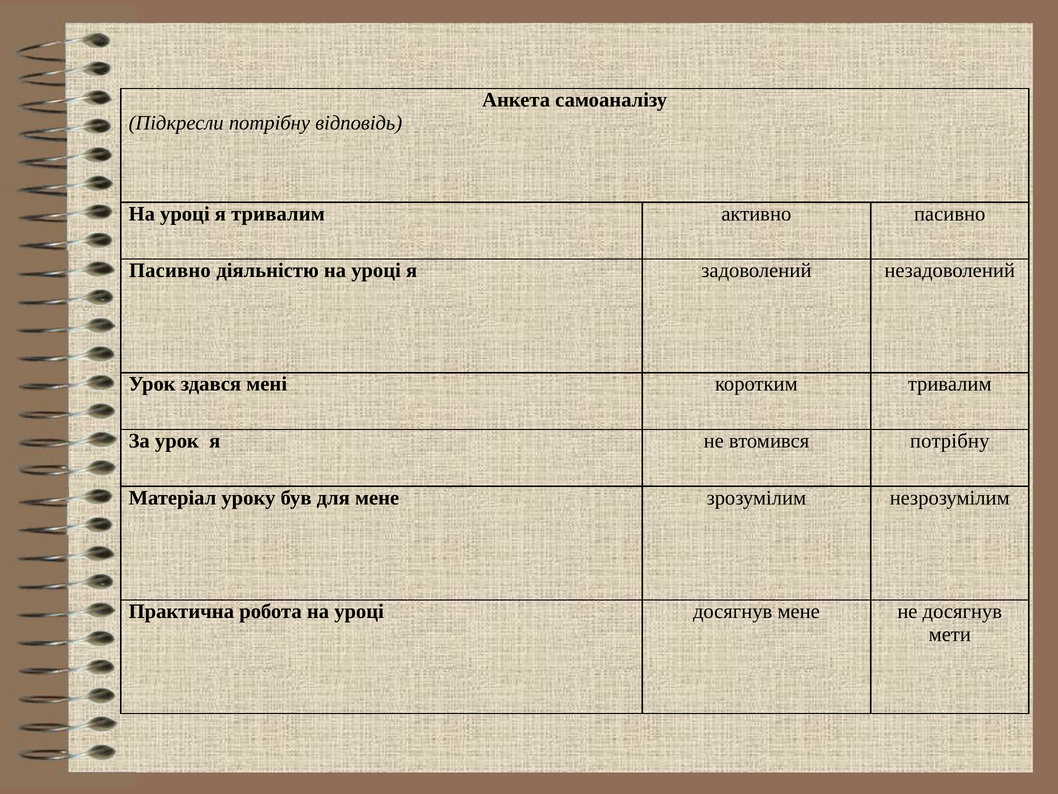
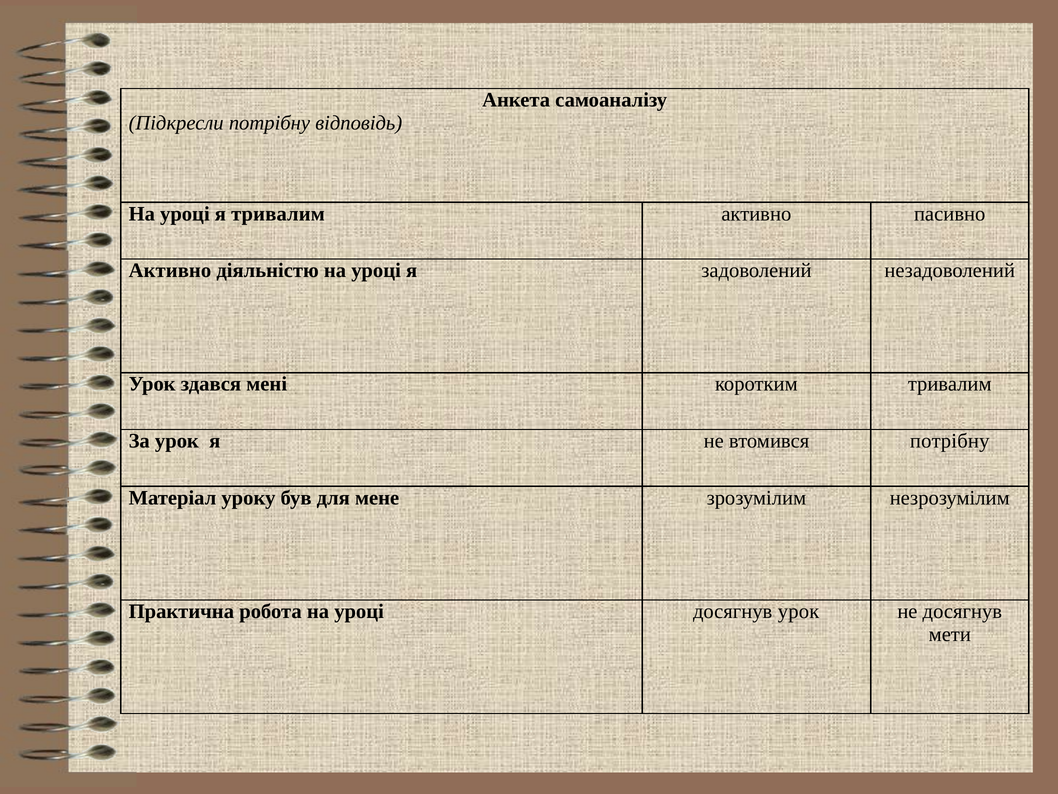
Пасивно: Пасивно -> Активно (170, 270)
досягнув мене: мене -> урок (799, 611)
